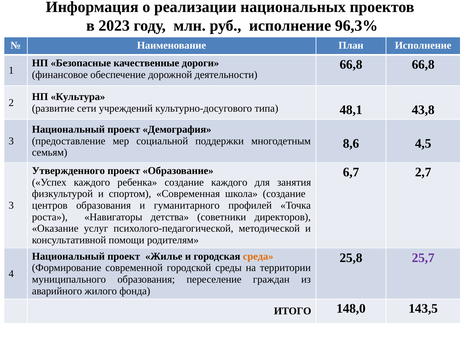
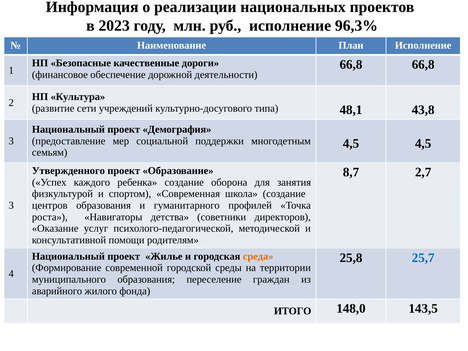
8,6: 8,6 -> 4,5 (351, 143)
6,7: 6,7 -> 8,7 (351, 172)
создание каждого: каждого -> оборона (229, 182)
25,7 colour: purple -> blue (423, 258)
